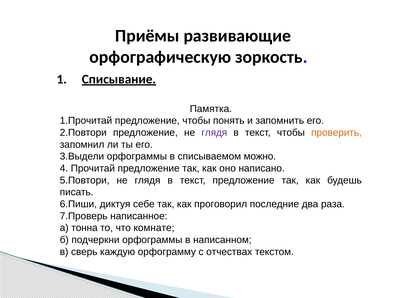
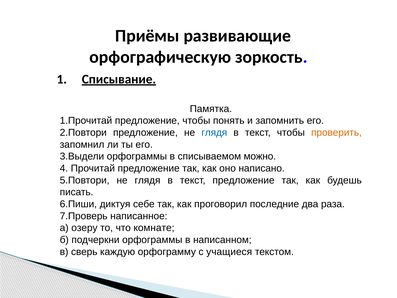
глядя colour: purple -> blue (214, 132)
тонна: тонна -> озеру (84, 228)
отчествах: отчествах -> учащиеся (229, 252)
